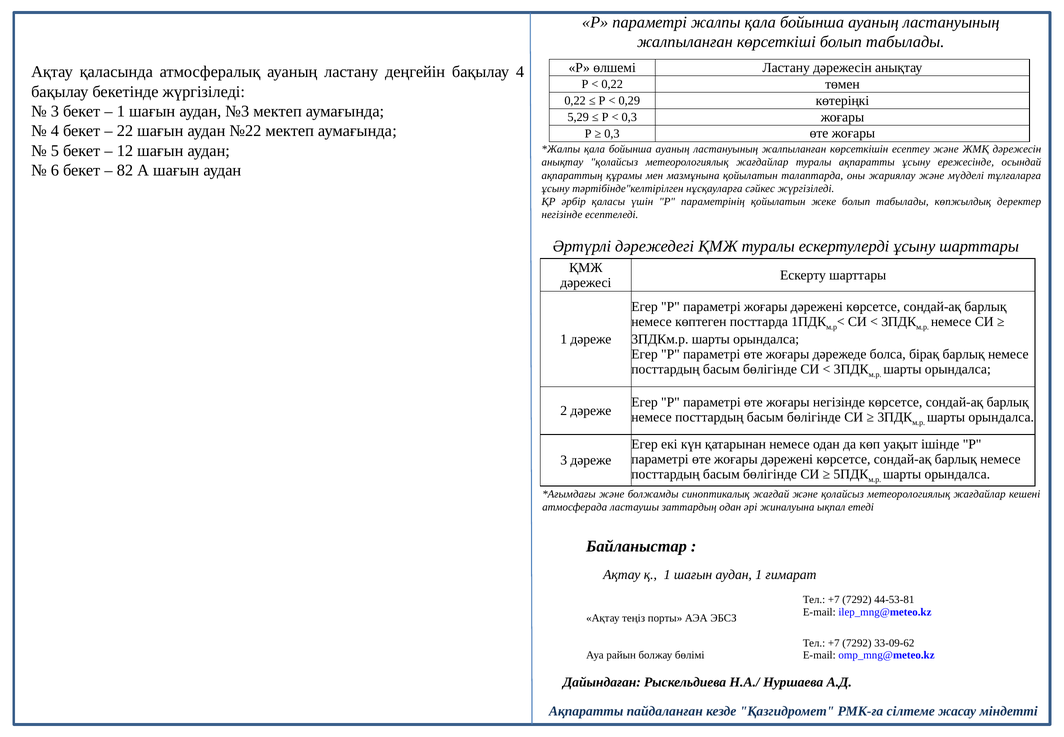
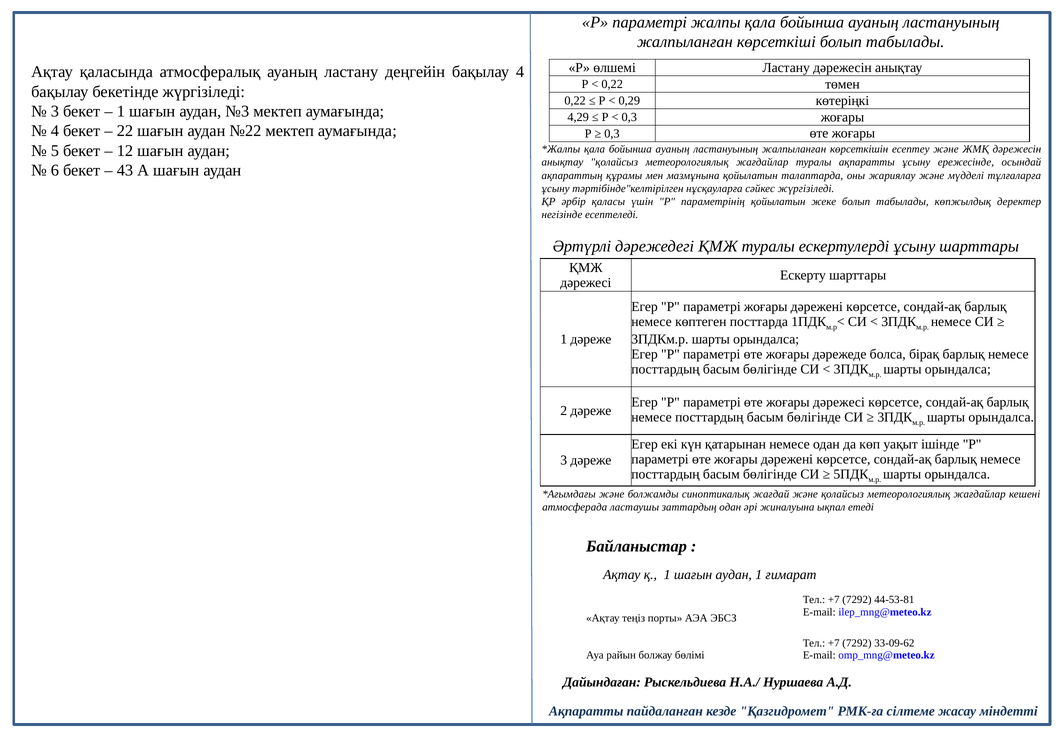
5,29: 5,29 -> 4,29 (578, 117)
82: 82 -> 43 (125, 170)
жоғары негізінде: негізінде -> дәрежесі (839, 402)
